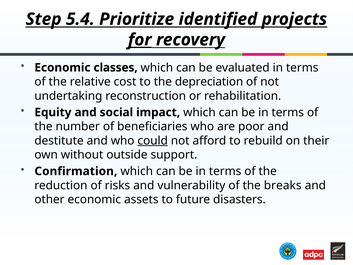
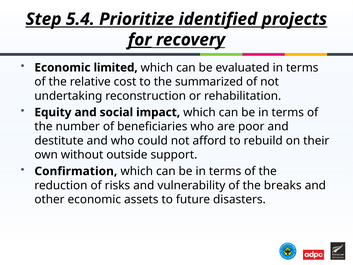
classes: classes -> limited (116, 68)
depreciation: depreciation -> summarized (209, 82)
could underline: present -> none (153, 140)
